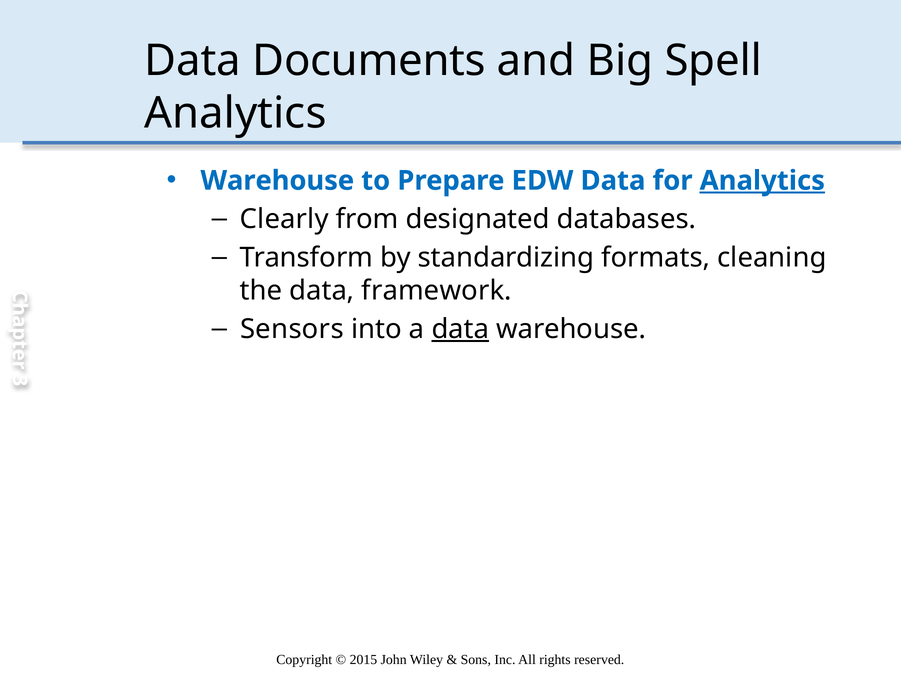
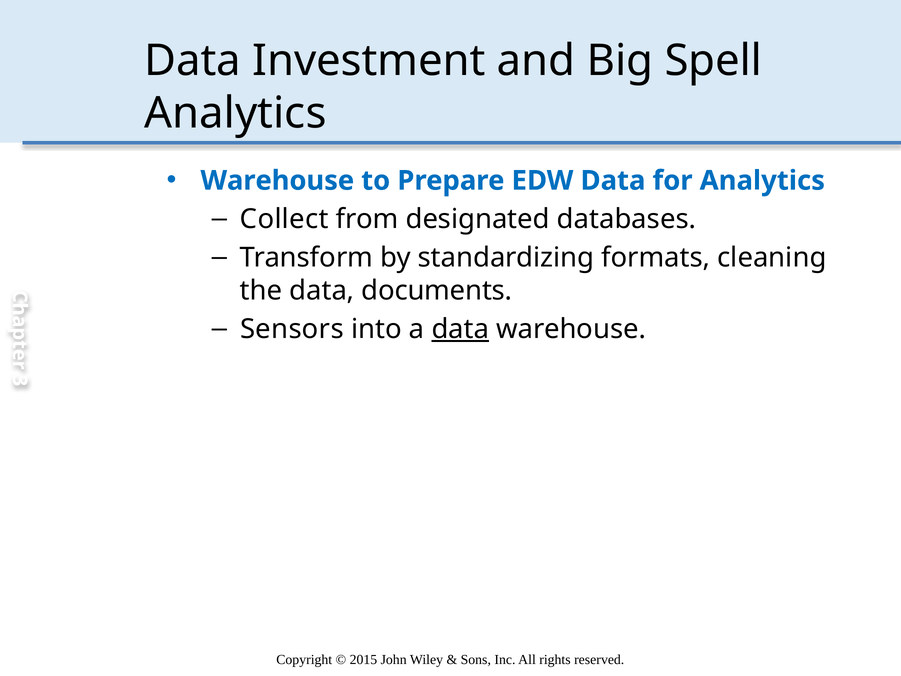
Documents: Documents -> Investment (369, 61)
Analytics underline: present -> none (762, 181)
Clearly: Clearly -> Collect (284, 219)
framework: framework -> documents (437, 291)
